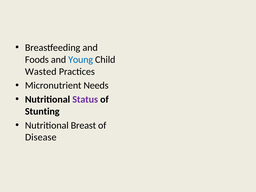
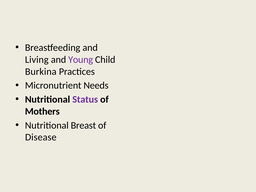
Foods: Foods -> Living (37, 60)
Young colour: blue -> purple (81, 60)
Wasted: Wasted -> Burkina (41, 72)
Stunting: Stunting -> Mothers (42, 111)
